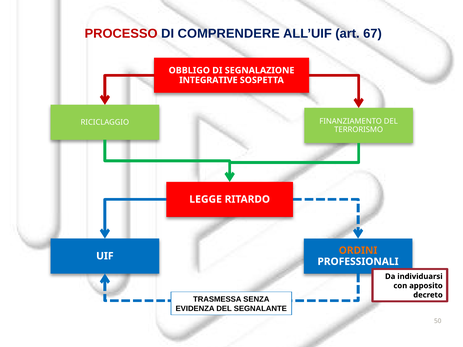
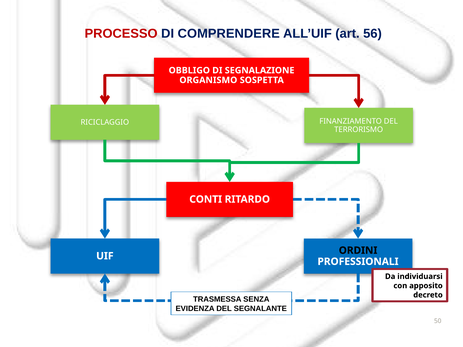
67: 67 -> 56 (373, 33)
INTEGRATIVE: INTEGRATIVE -> ORGANISMO (208, 80)
LEGGE: LEGGE -> CONTI (206, 199)
ORDINI colour: orange -> black (358, 251)
